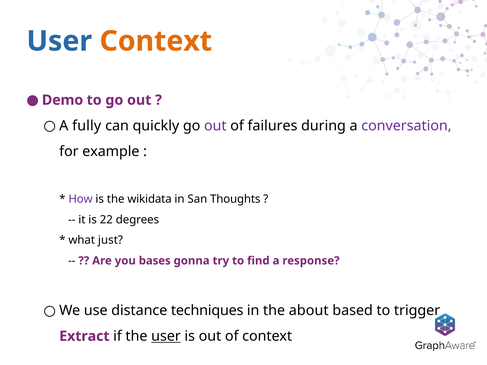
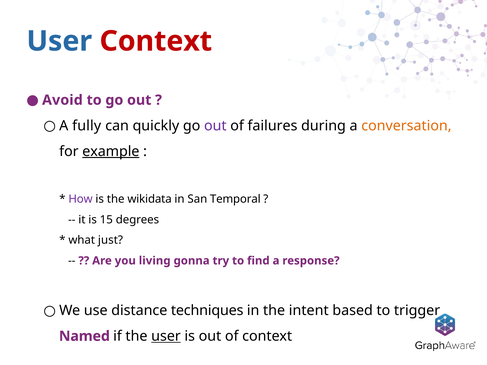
Context colour: orange -> red (156, 41)
Demo: Demo -> Avoid (62, 100)
conversation colour: purple -> orange (406, 126)
example underline: none -> present (111, 151)
Thoughts: Thoughts -> Temporal (235, 199)
22: 22 -> 15 (106, 220)
bases: bases -> living (155, 261)
about: about -> intent (309, 311)
Extract: Extract -> Named (84, 336)
